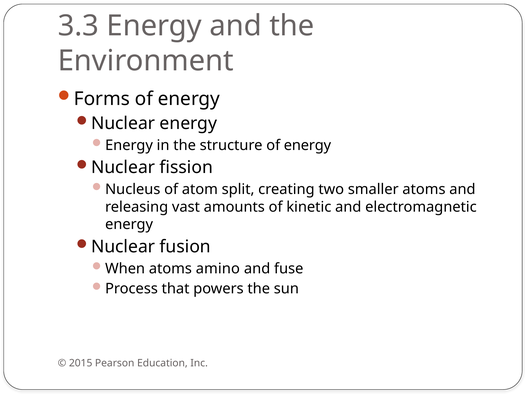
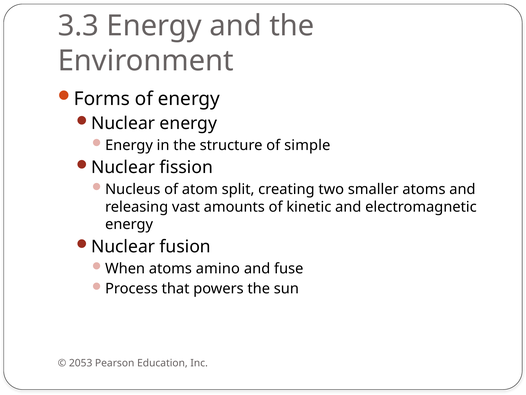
structure of energy: energy -> simple (307, 145)
2015: 2015 -> 2053 (81, 363)
